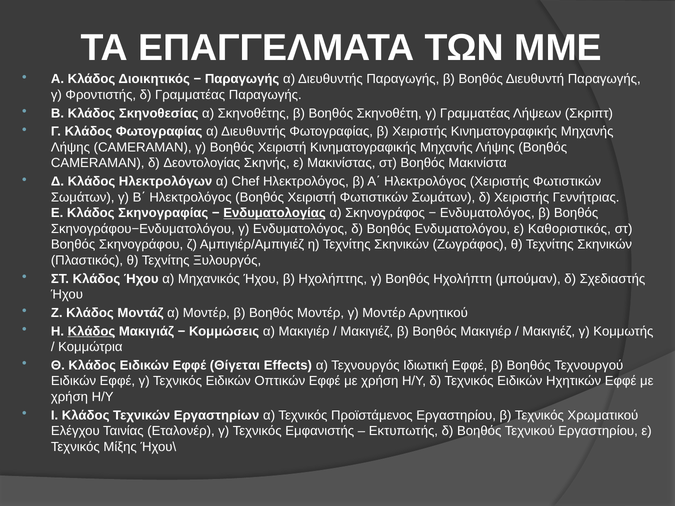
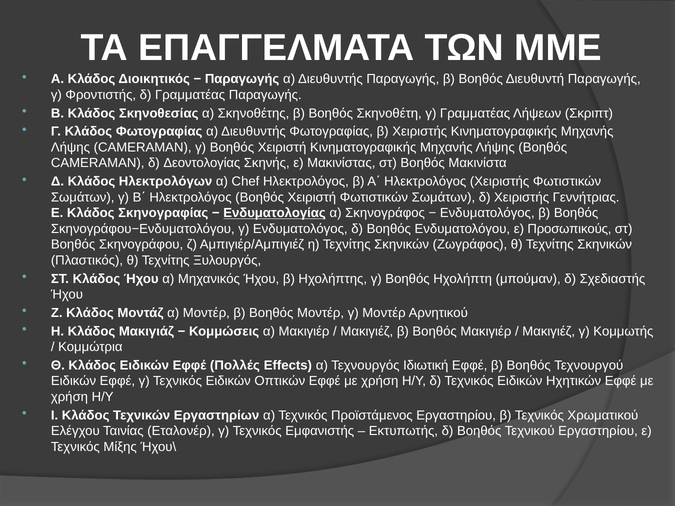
Καθοριστικός: Καθοριστικός -> Προσωπικούς (569, 229)
Κλάδος underline: present -> none (91, 331)
Θίγεται: Θίγεται -> Πολλές (235, 366)
